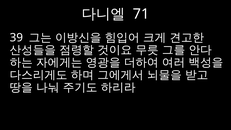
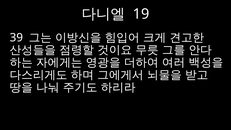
71: 71 -> 19 (141, 14)
